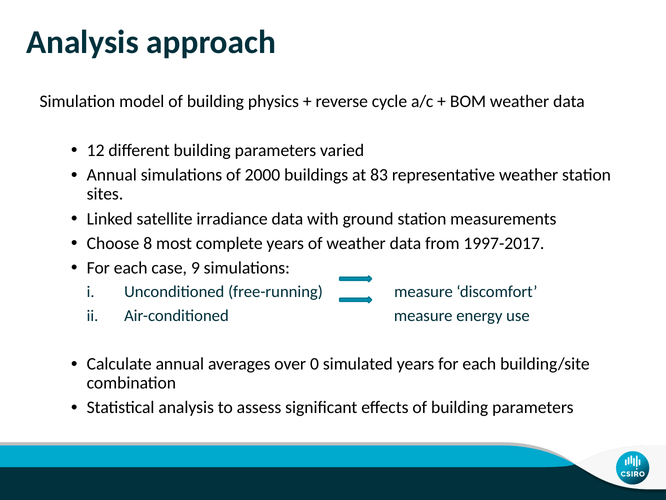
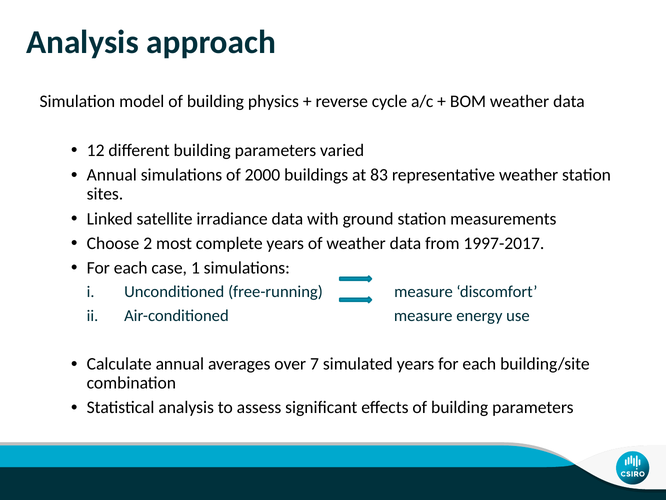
8: 8 -> 2 (148, 243)
9: 9 -> 1 (195, 268)
0: 0 -> 7 (314, 364)
